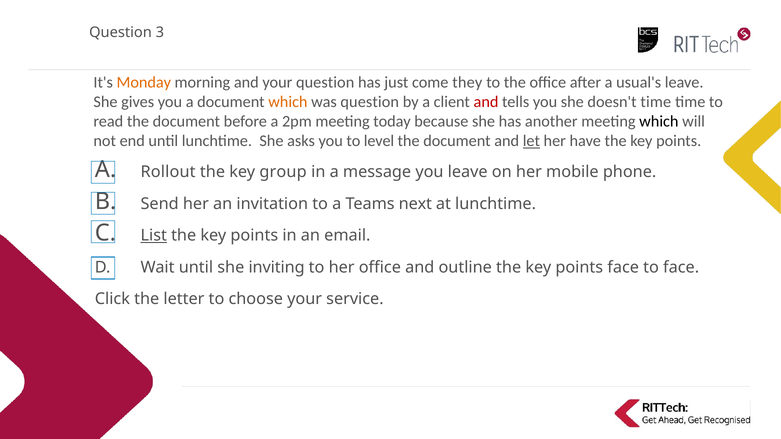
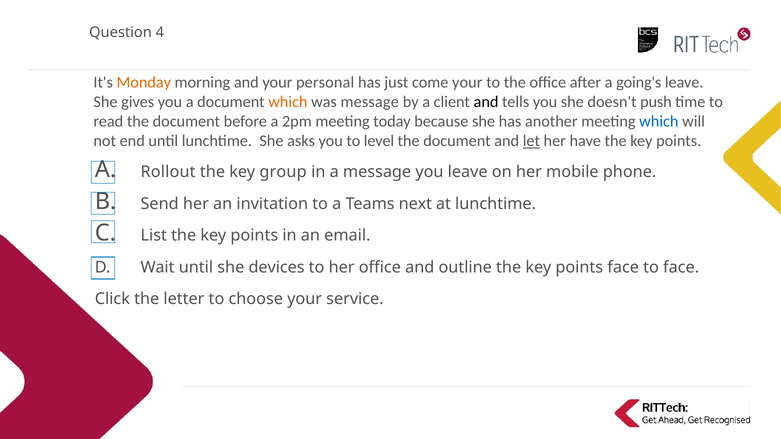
3: 3 -> 4 (160, 33)
your question: question -> personal (325, 82)
come they: they -> your (467, 82)
usual's: usual's -> going's (639, 82)
was question: question -> message (370, 102)
and colour: red -> black (486, 102)
doesn't time: time -> push (656, 102)
which colour: black -> blue (659, 121)
List underline: present -> none (154, 236)
inviting: inviting -> devices (277, 267)
